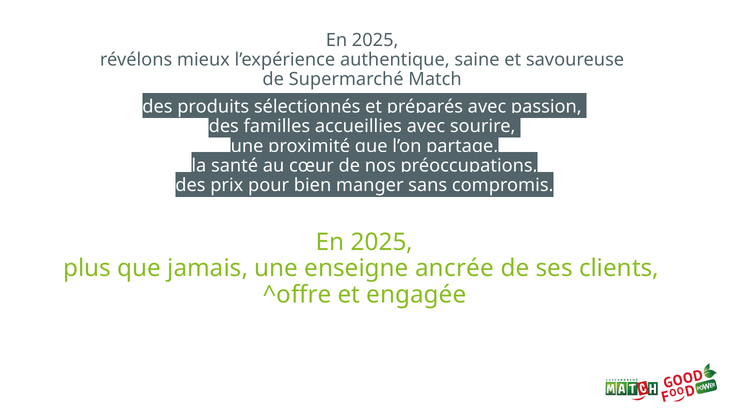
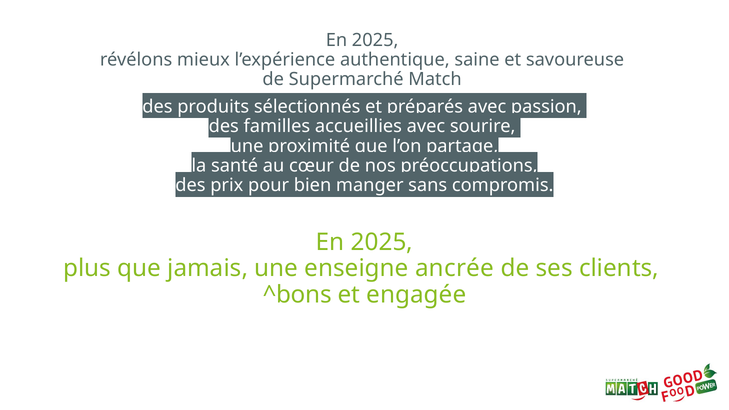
^offre: ^offre -> ^bons (297, 295)
